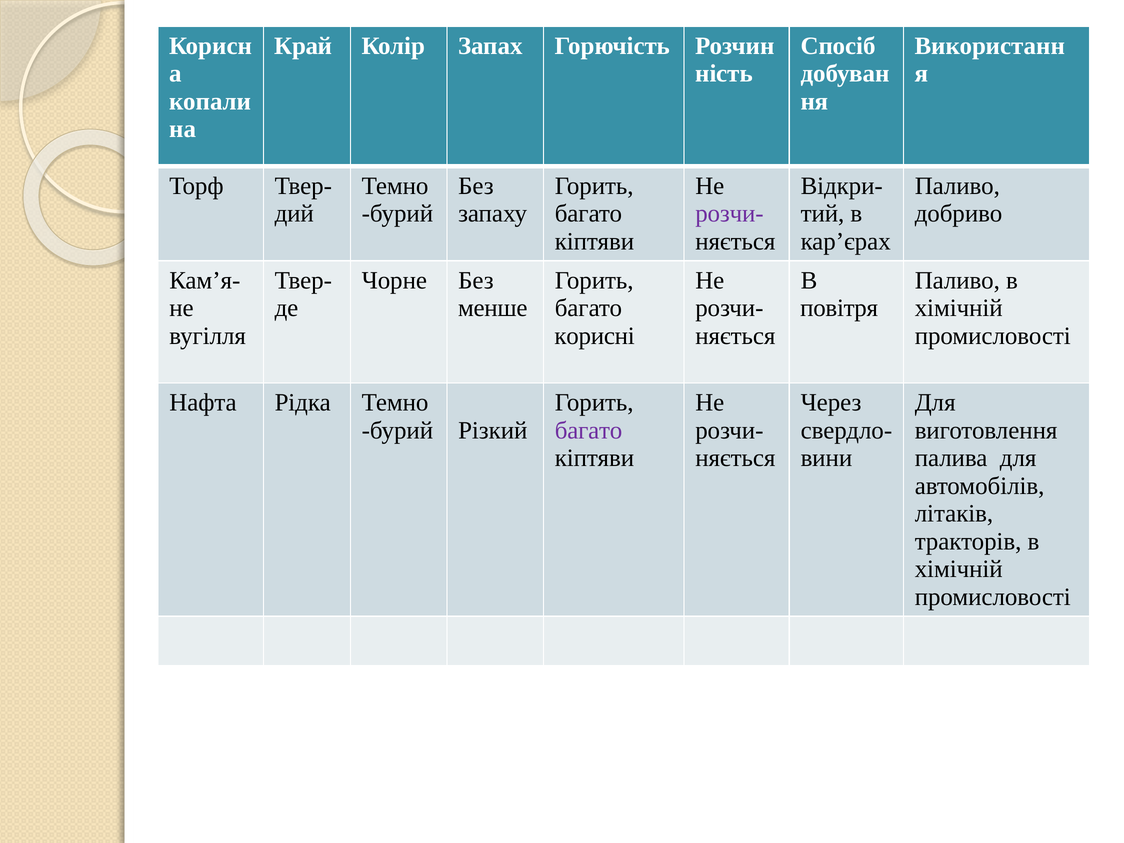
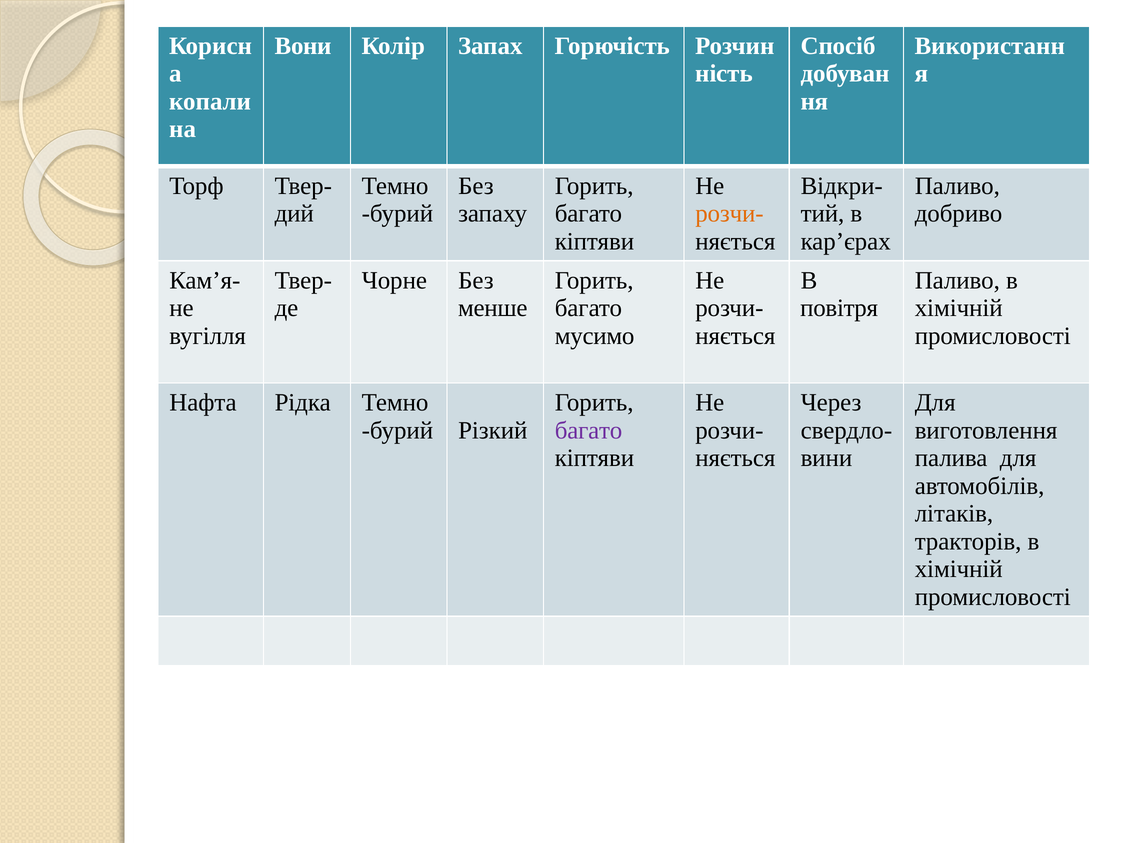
Край: Край -> Вони (303, 46)
розчи- colour: purple -> orange (729, 214)
корисні: корисні -> мусимо (595, 336)
